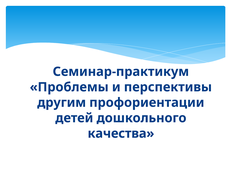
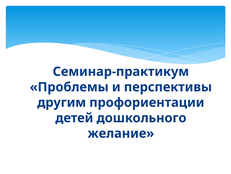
качества: качества -> желание (121, 133)
